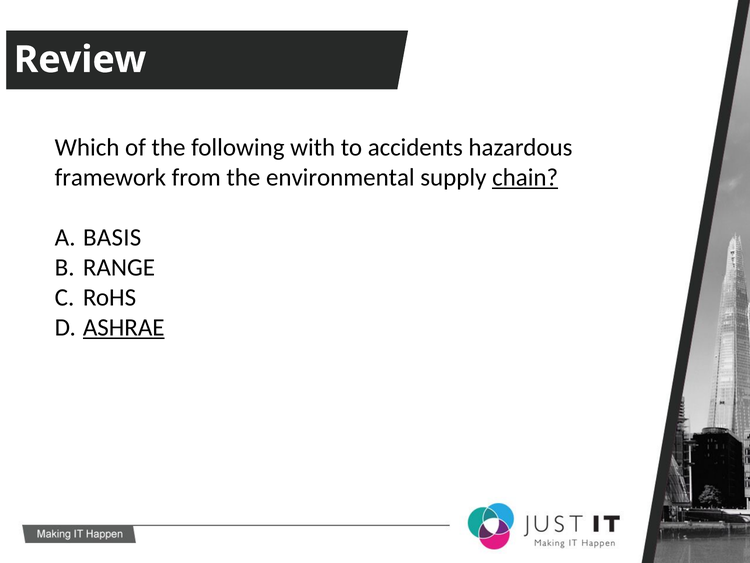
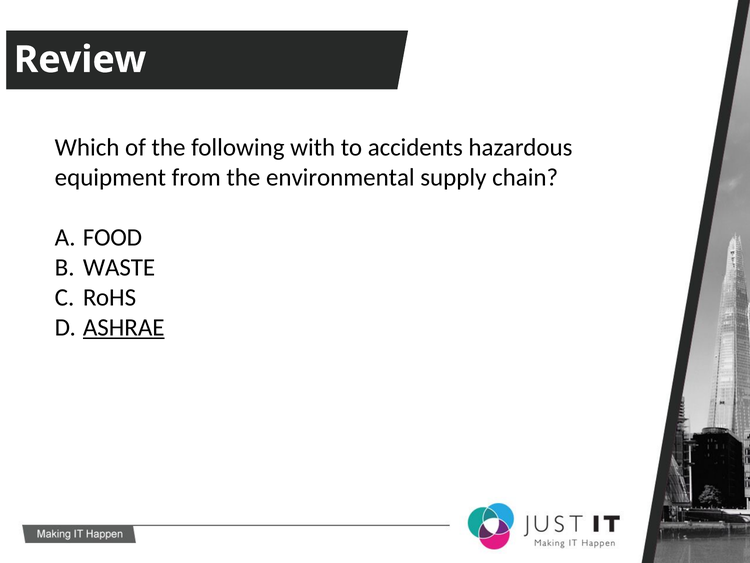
framework: framework -> equipment (110, 177)
chain underline: present -> none (525, 177)
BASIS: BASIS -> FOOD (112, 237)
RANGE: RANGE -> WASTE (119, 267)
